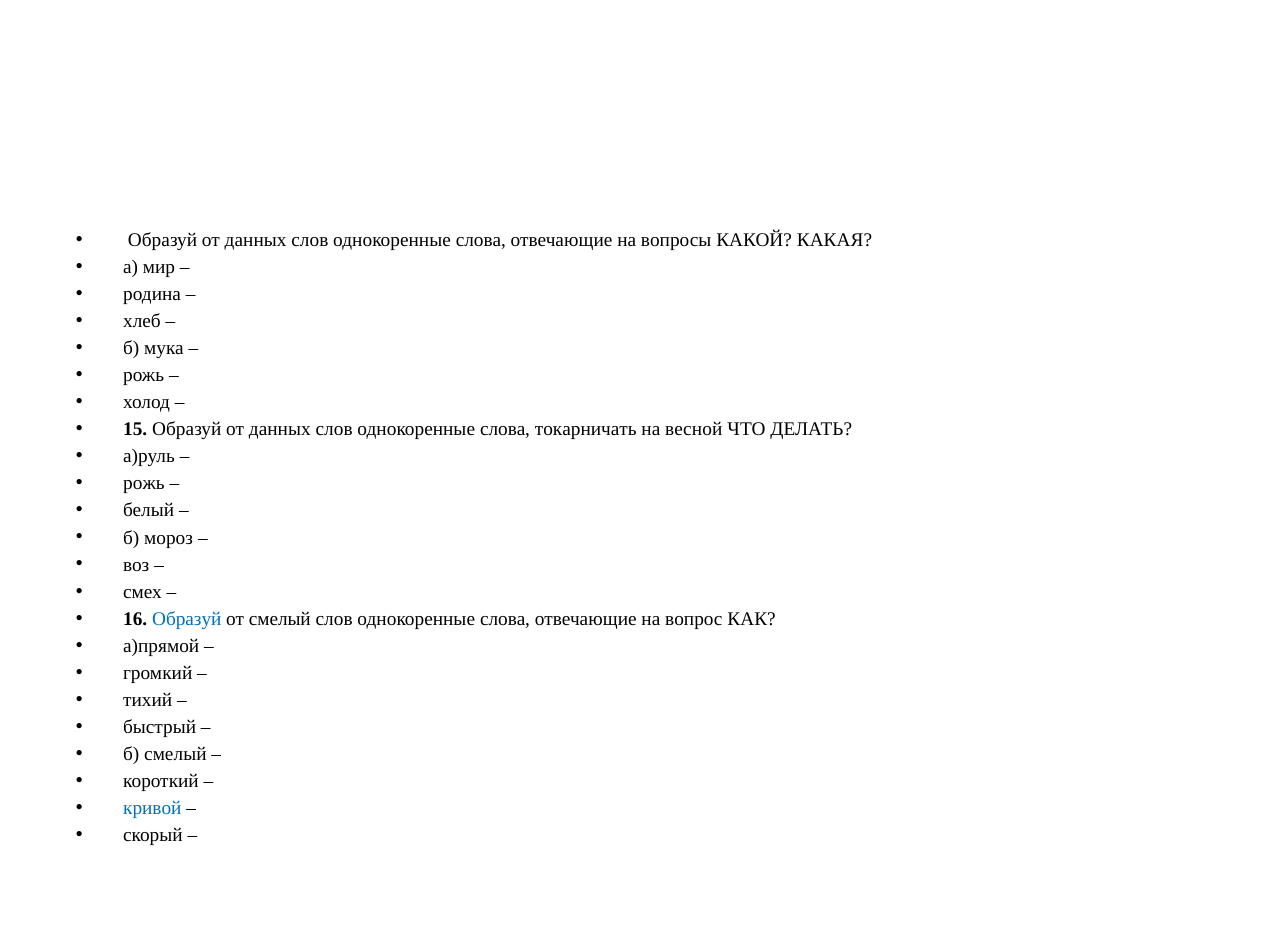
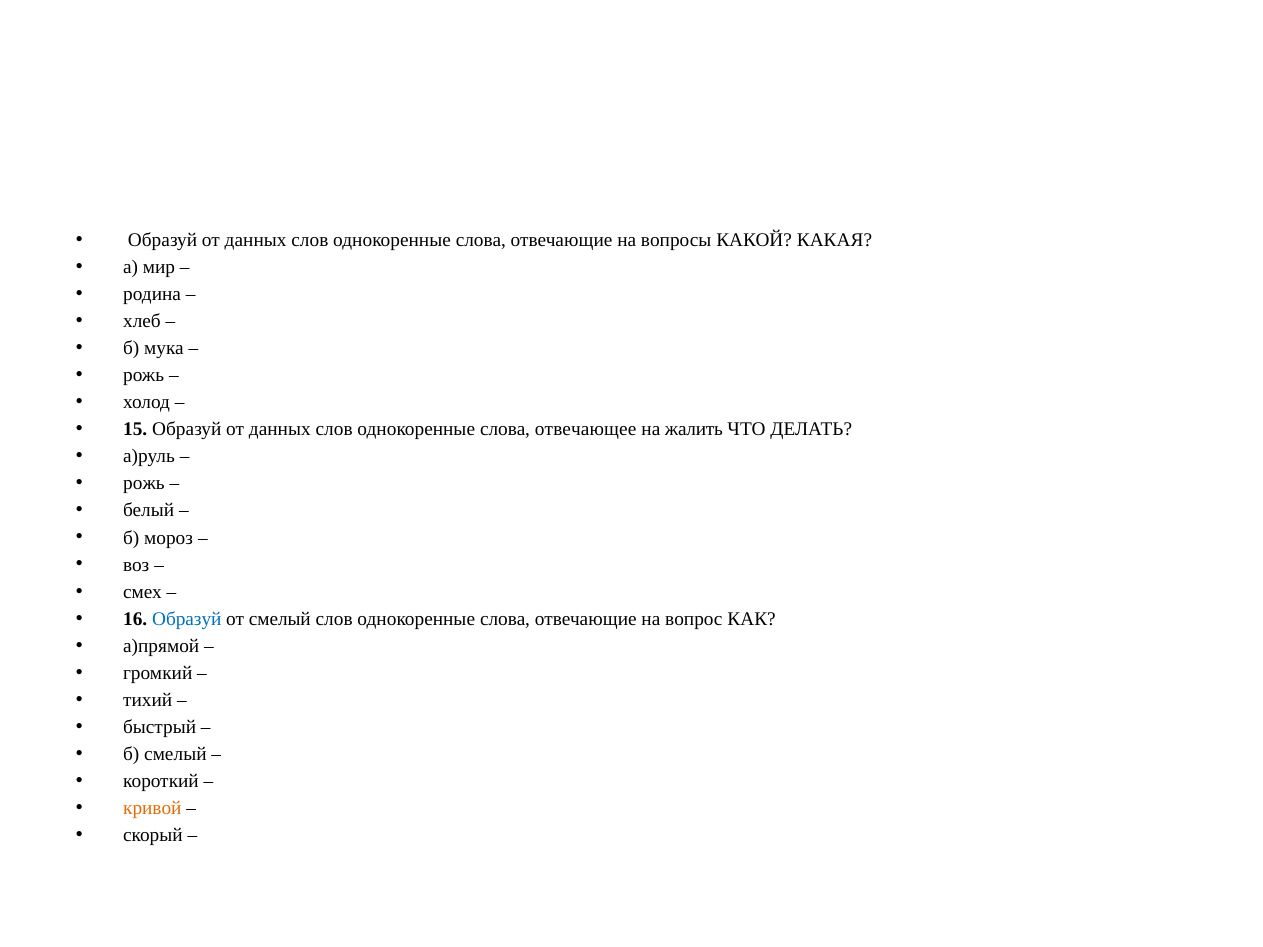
токарничать: токарничать -> отвечающее (586, 430)
весной: весной -> жалить (694, 430)
кривой colour: blue -> orange (152, 808)
